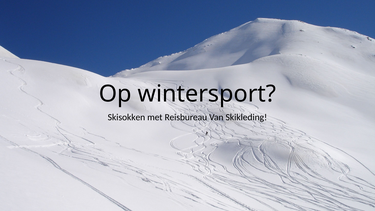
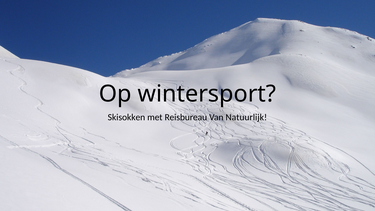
Skikleding: Skikleding -> Natuurlijk (246, 117)
